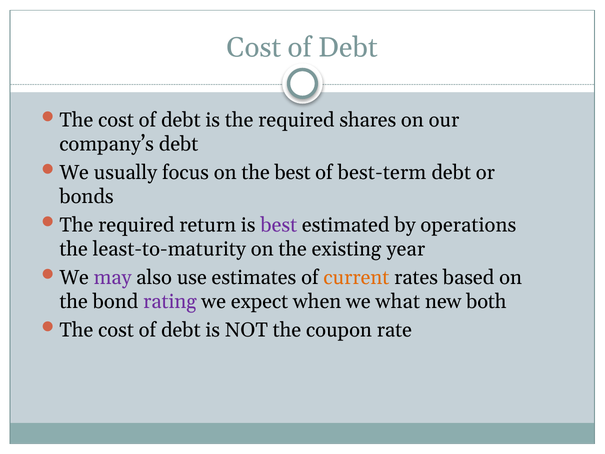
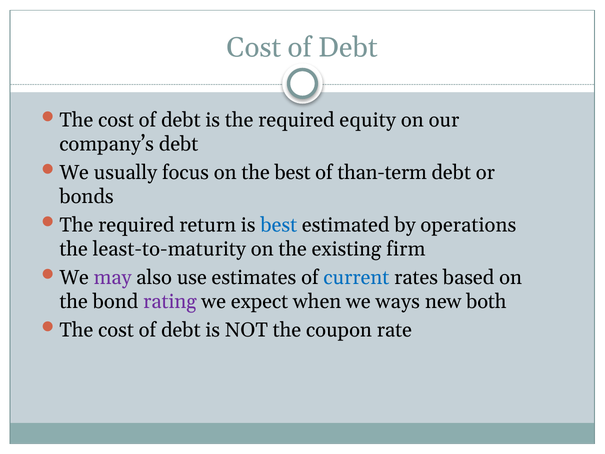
shares: shares -> equity (368, 120)
best-term: best-term -> than-term (382, 172)
best colour: purple -> blue (279, 225)
year: year -> firm (406, 249)
current colour: orange -> blue (356, 277)
what: what -> ways (398, 302)
